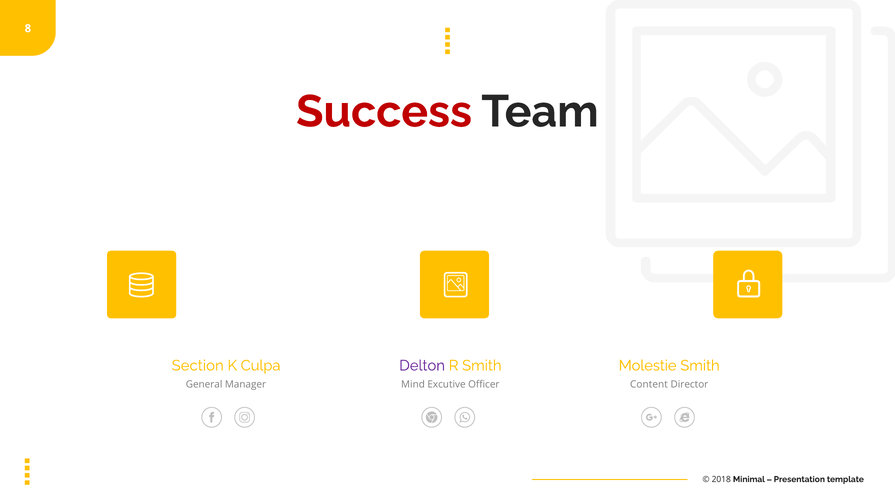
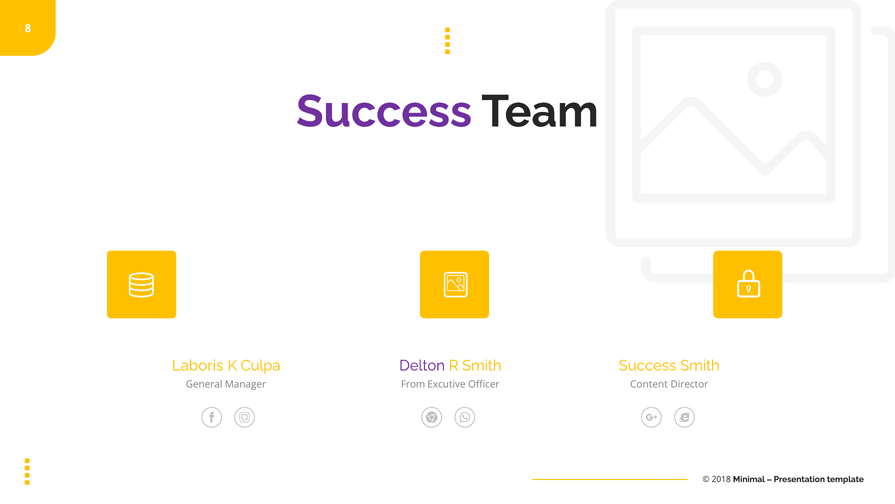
Success colour: red -> purple (384, 112)
Section: Section -> Laboris (198, 365)
Molestie: Molestie -> Success (648, 365)
Mind: Mind -> From (413, 384)
